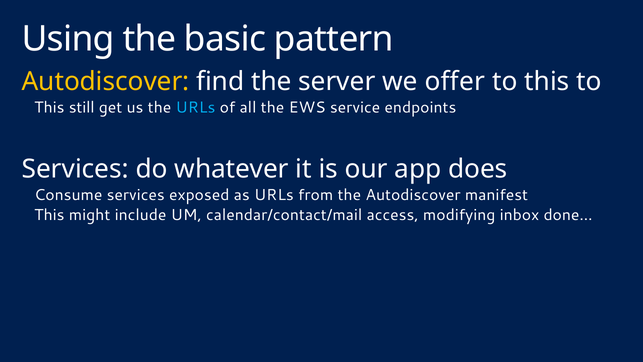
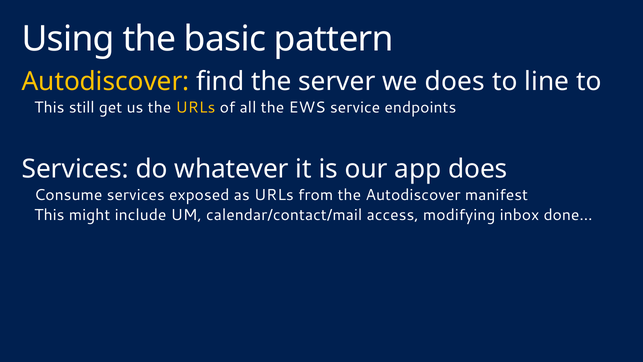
we offer: offer -> does (455, 81)
this: this -> line (547, 81)
URLs colour: light blue -> yellow (195, 107)
